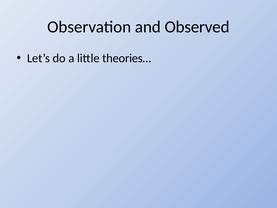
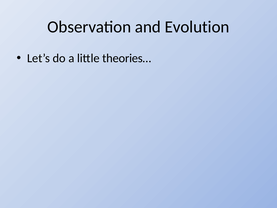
Observed: Observed -> Evolution (197, 27)
